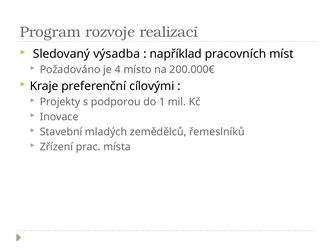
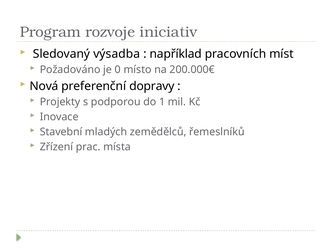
realizací: realizací -> iniciativ (169, 32)
4: 4 -> 0 (118, 70)
Kraje: Kraje -> Nová (44, 86)
cílovými: cílovými -> dopravy (152, 86)
